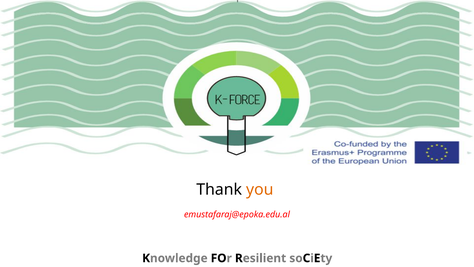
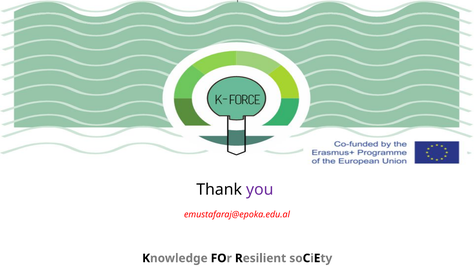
you colour: orange -> purple (260, 189)
